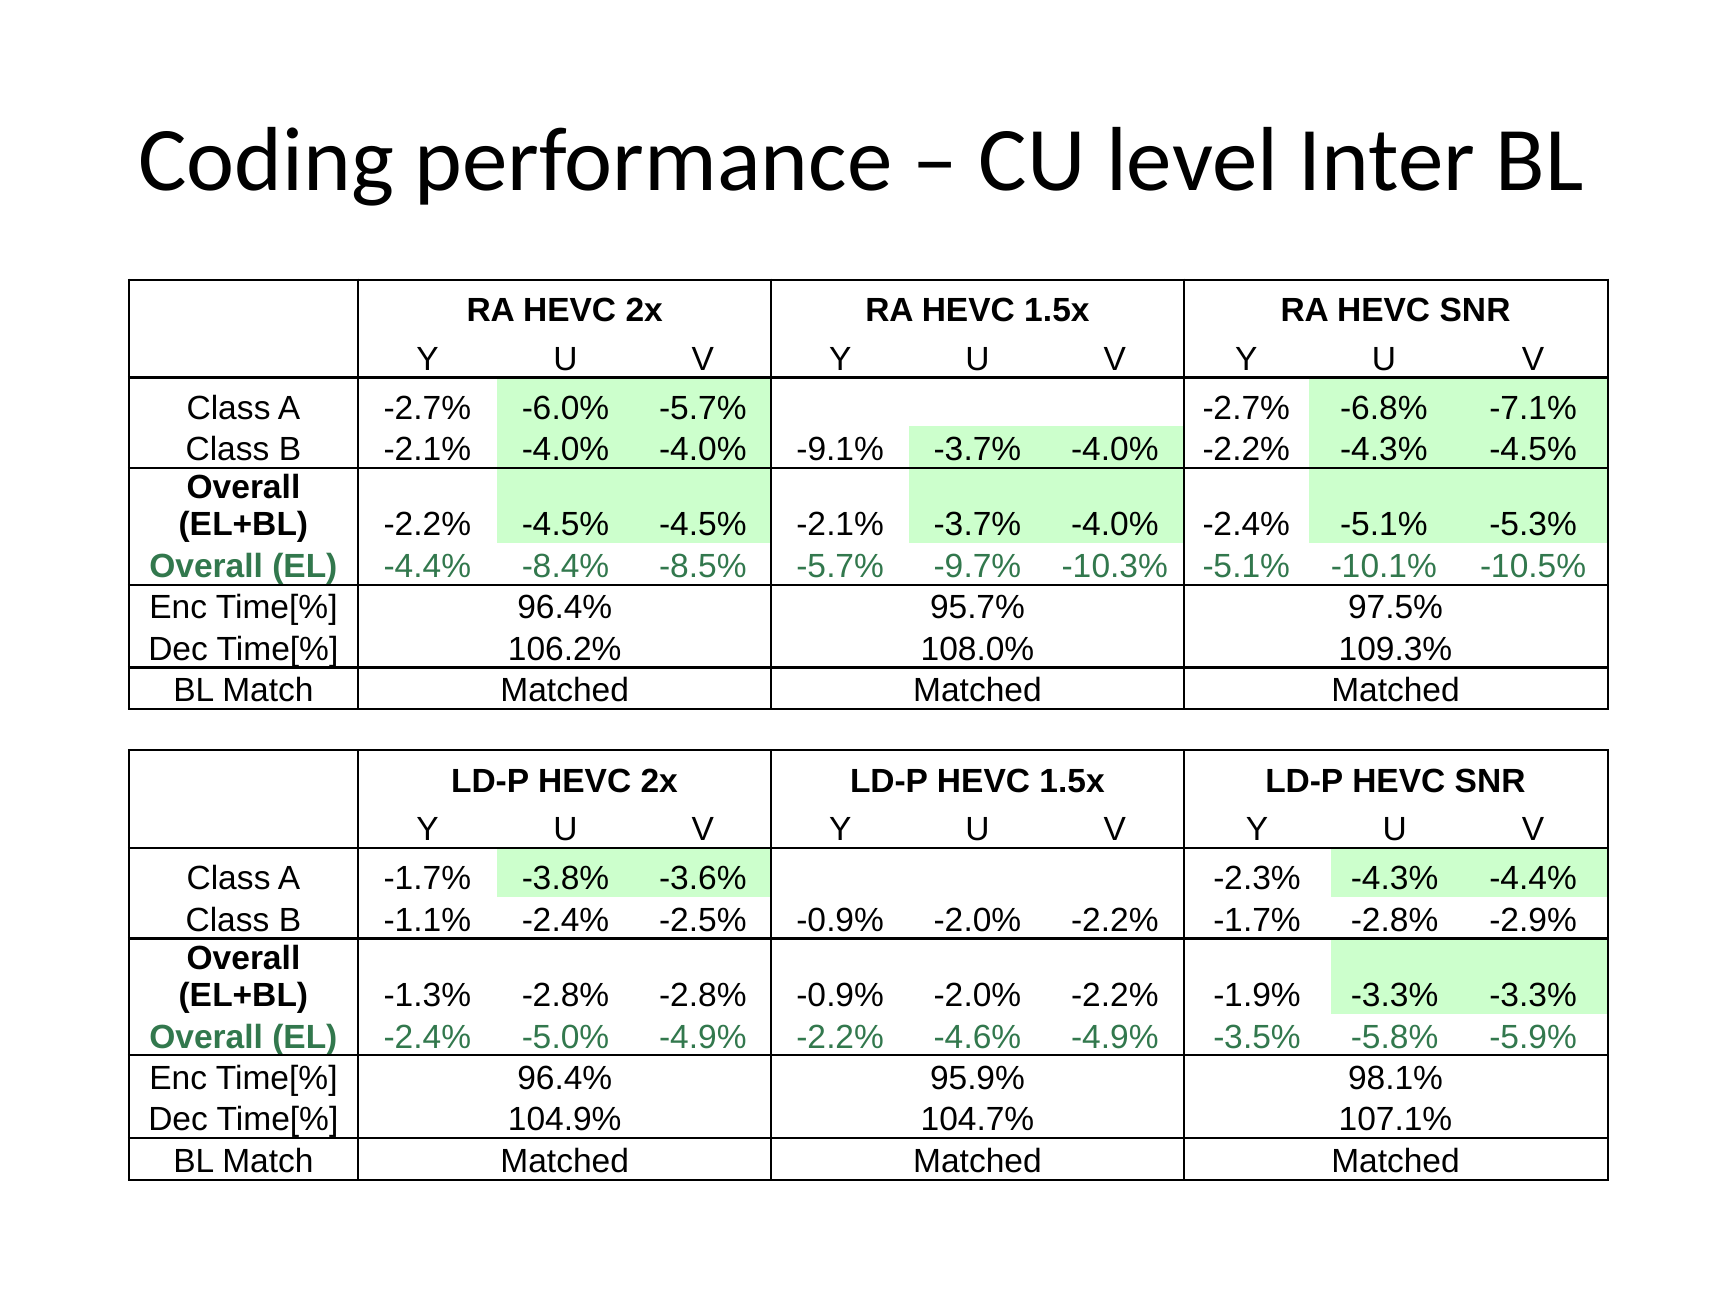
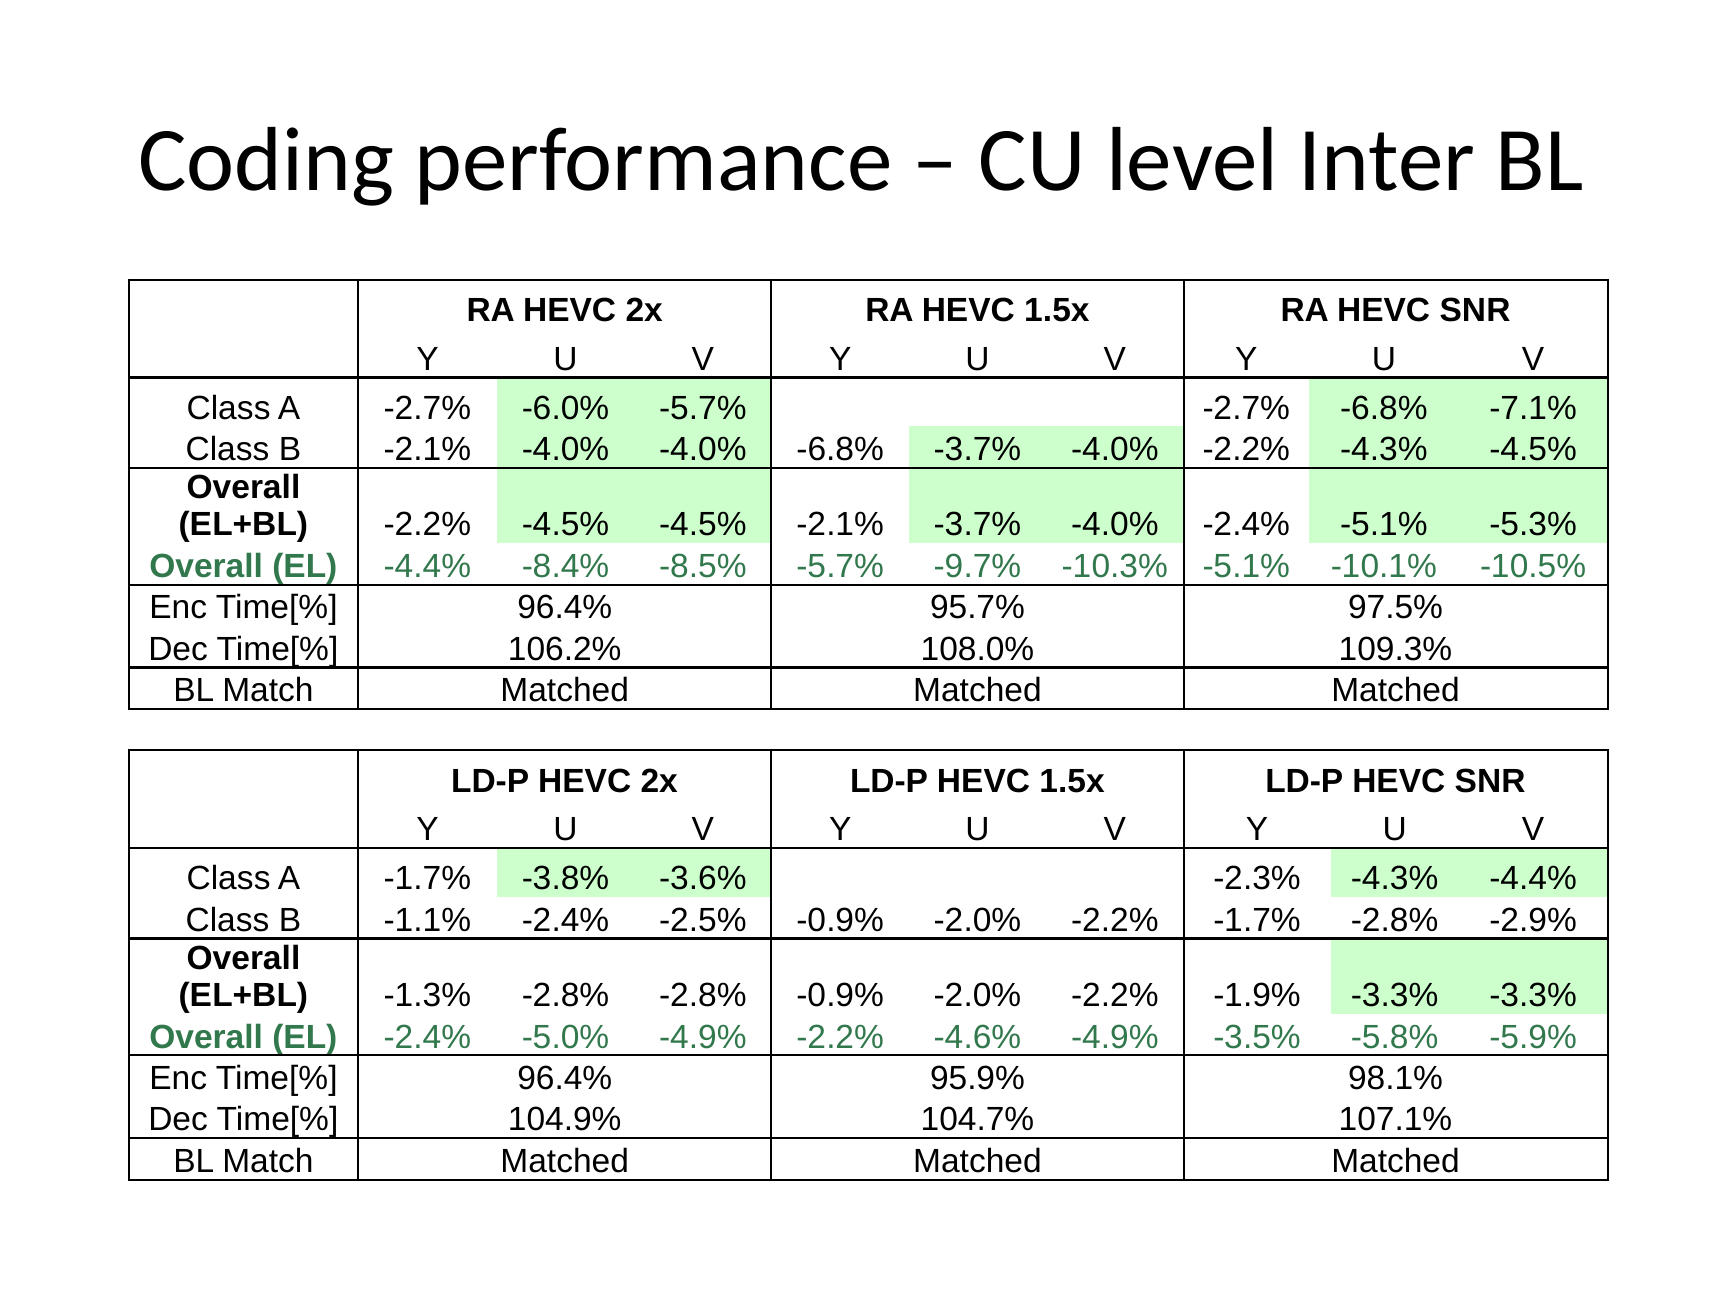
-4.0% -9.1%: -9.1% -> -6.8% (840, 450)
